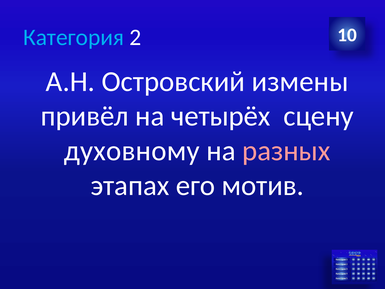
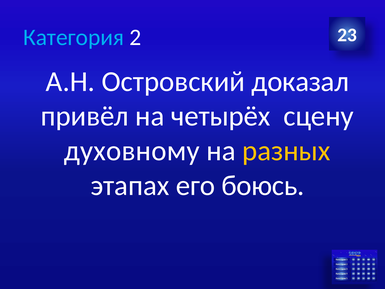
10: 10 -> 23 (347, 35)
измены: измены -> доказал (300, 81)
разных colour: pink -> yellow (286, 151)
мотив: мотив -> боюсь (263, 185)
